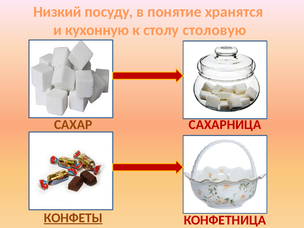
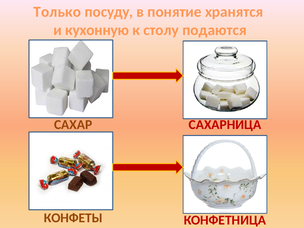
Низкий: Низкий -> Только (57, 12)
столовую: столовую -> подаются (214, 30)
КОНФЕТЫ underline: present -> none (73, 218)
